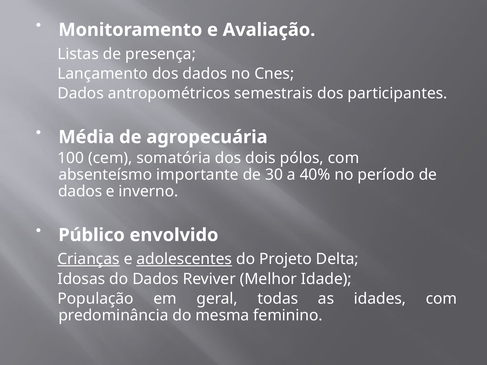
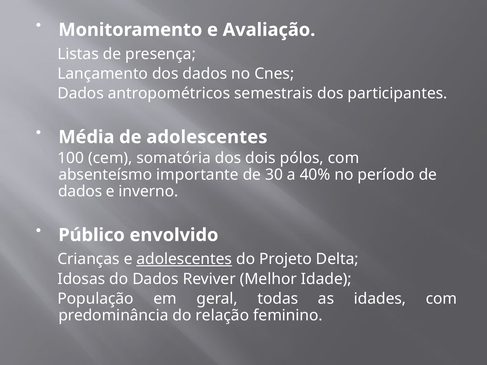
de agropecuária: agropecuária -> adolescentes (207, 137)
Crianças underline: present -> none (89, 259)
mesma: mesma -> relação (222, 316)
